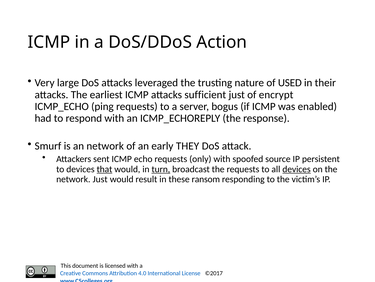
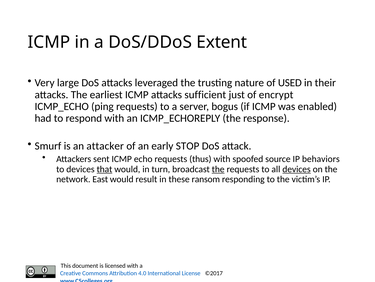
Action: Action -> Extent (222, 42)
an network: network -> attacker (105, 146)
THEY: THEY -> STOP (188, 146)
only: only -> thus (200, 159)
persistent: persistent -> behaviors (321, 159)
turn underline: present -> none (161, 169)
the underline: none -> present (218, 169)
network Just: Just -> East (100, 179)
